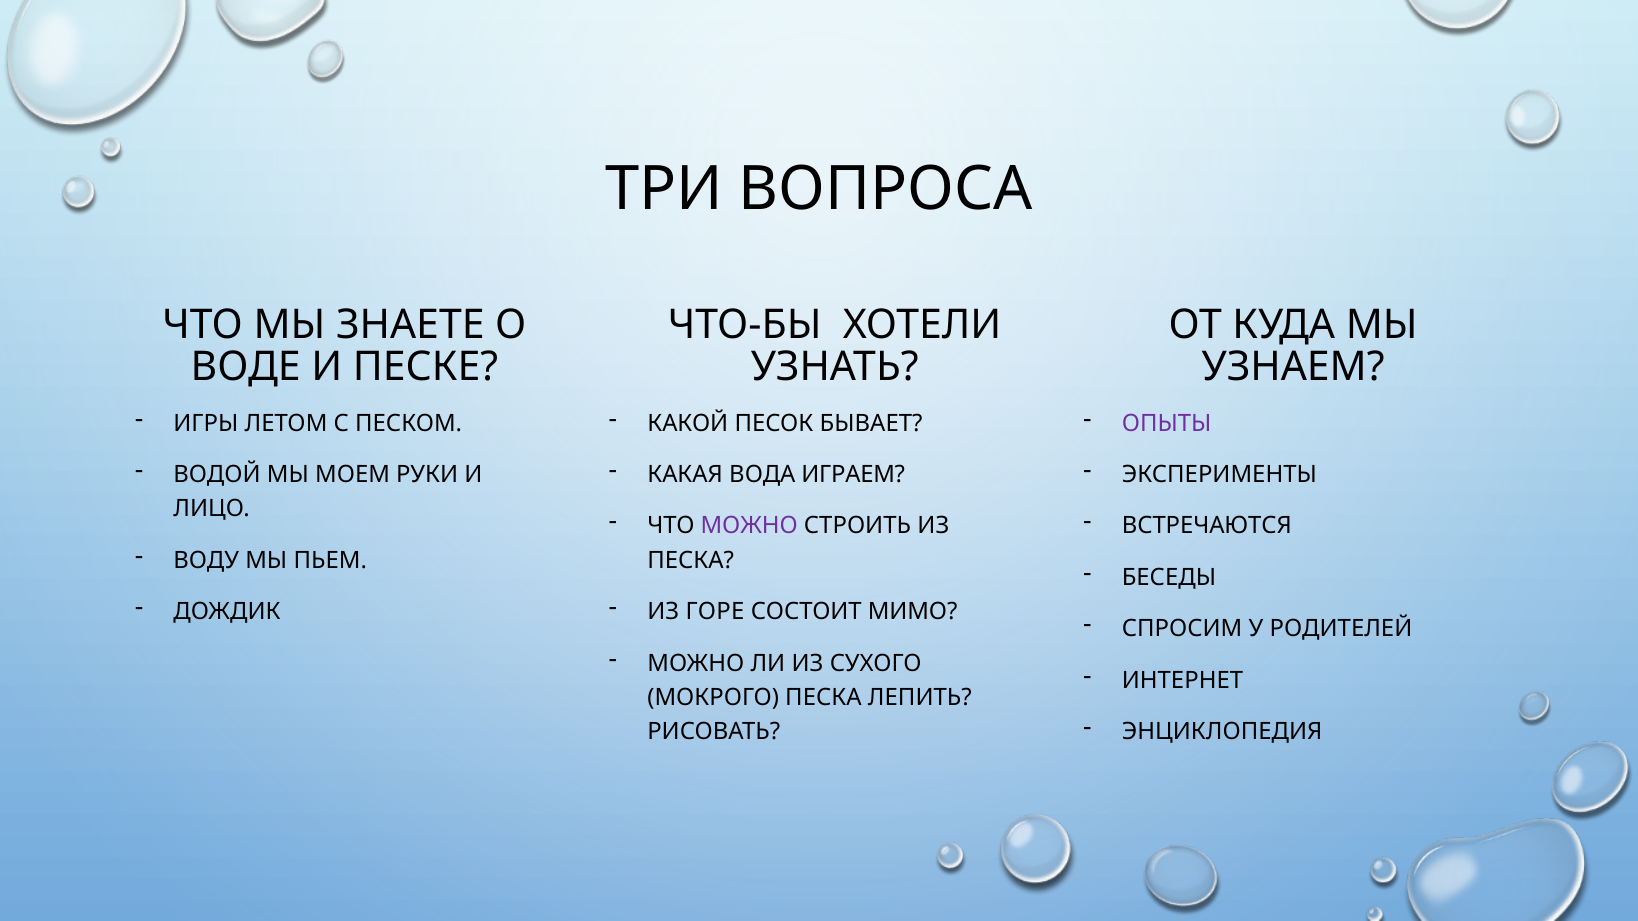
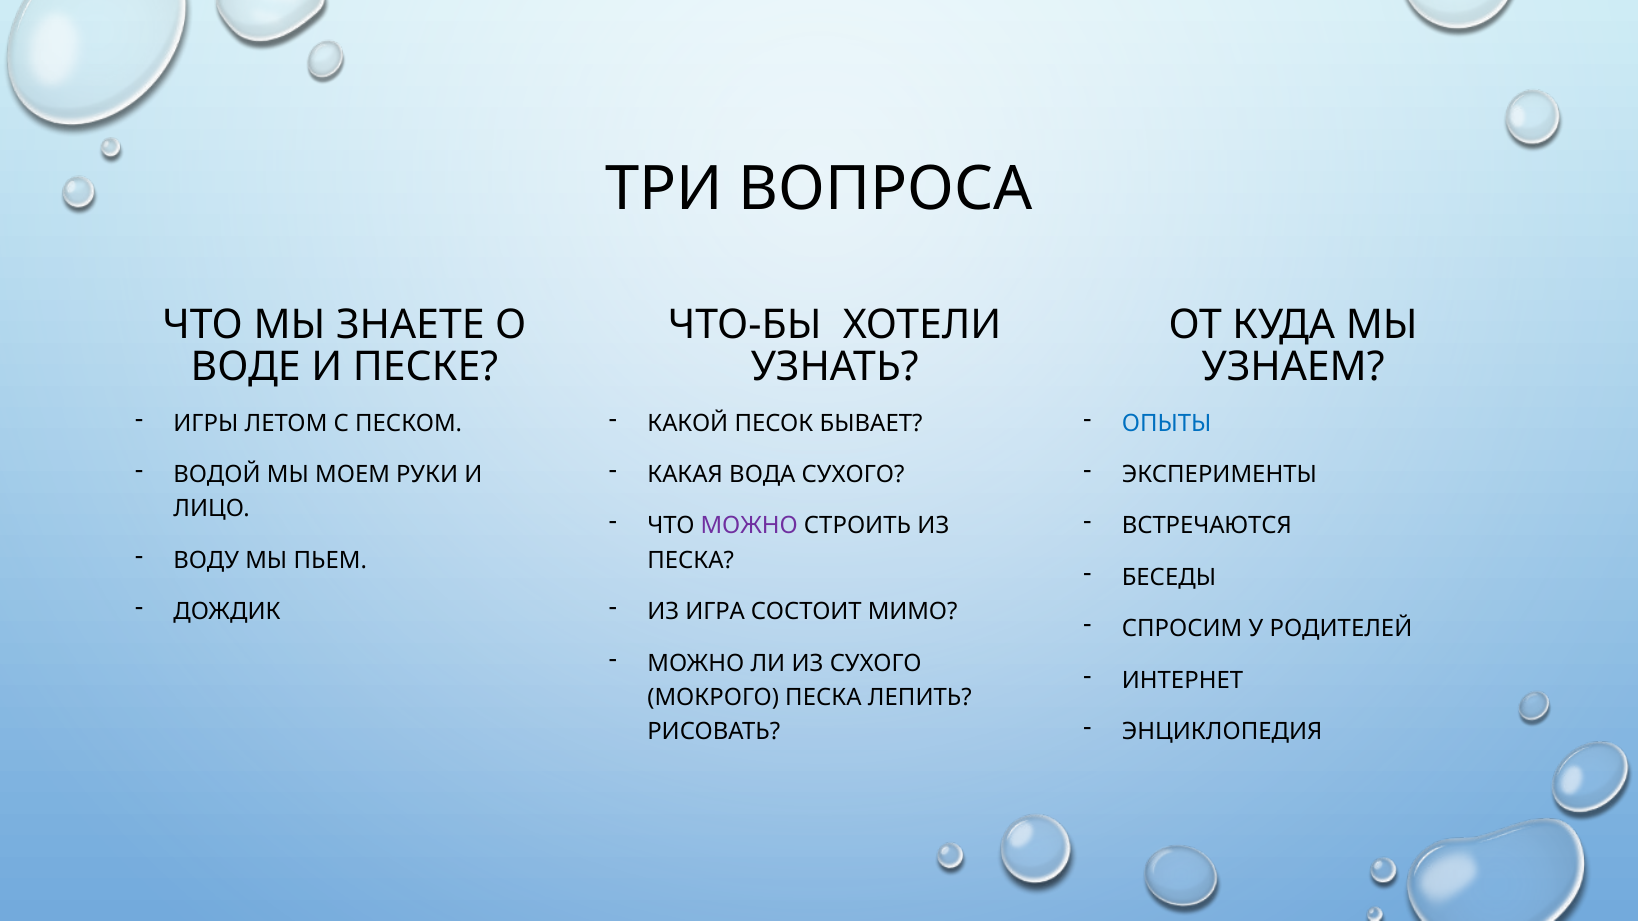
ОПЫТЫ colour: purple -> blue (1167, 423)
ВОДА ИГРАЕМ: ИГРАЕМ -> СУХОГО (853, 475)
ГОРЕ: ГОРЕ -> ИГРА (715, 612)
